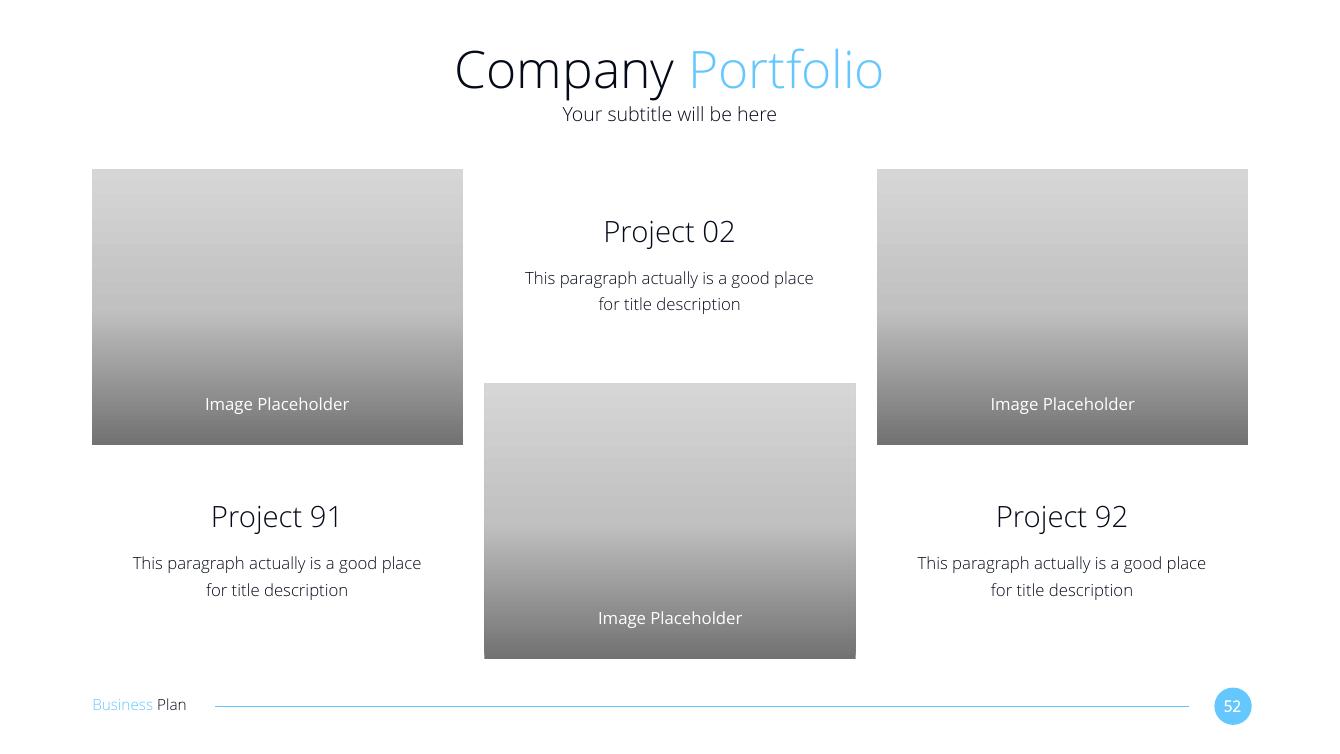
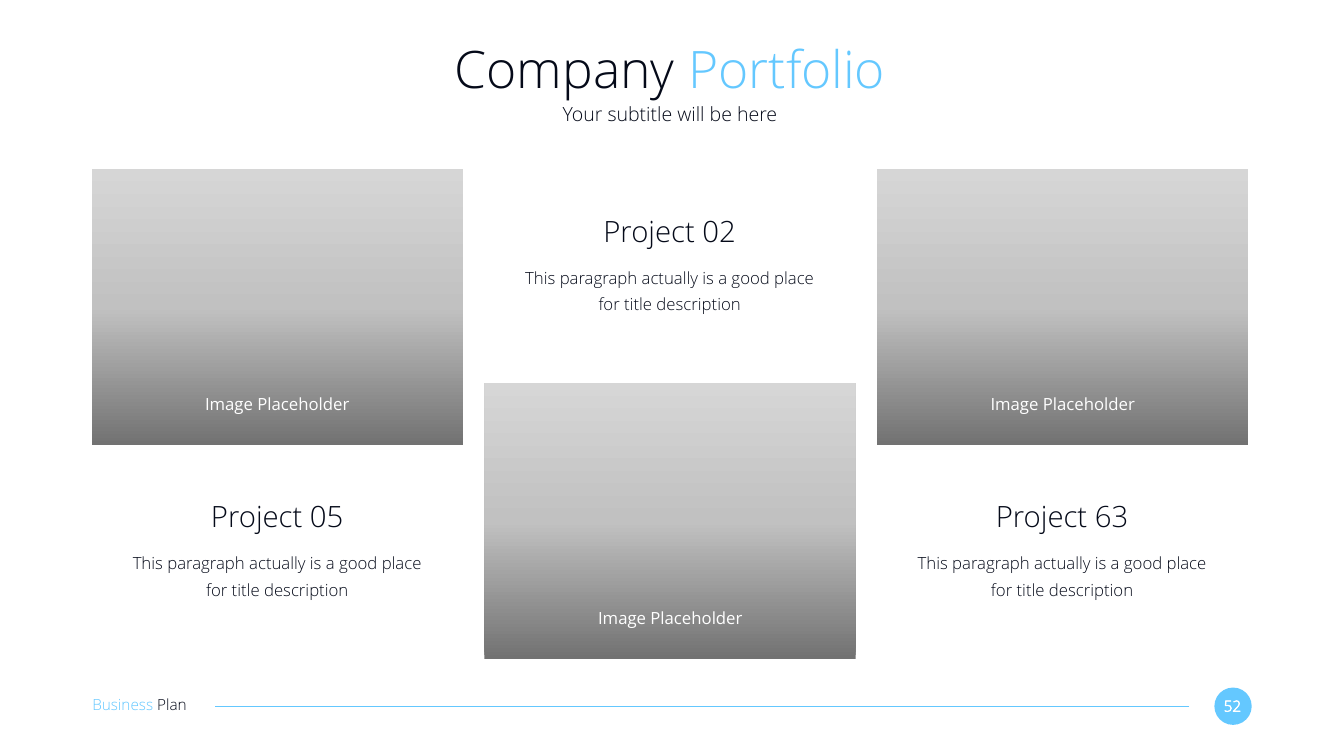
91: 91 -> 05 (327, 518)
92: 92 -> 63 (1112, 518)
